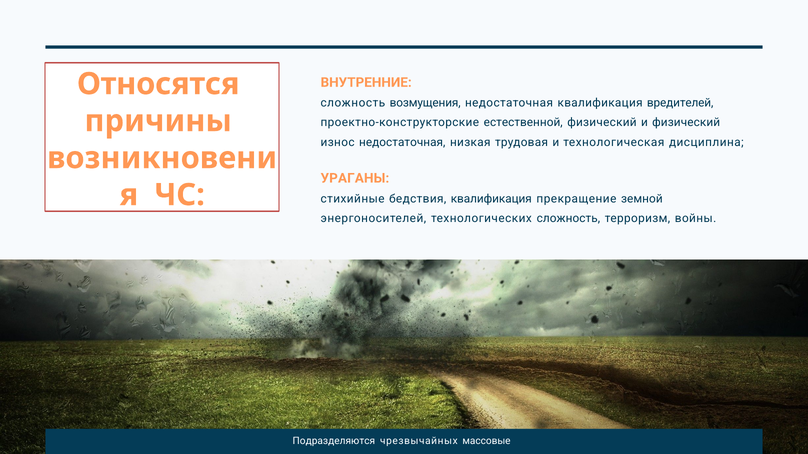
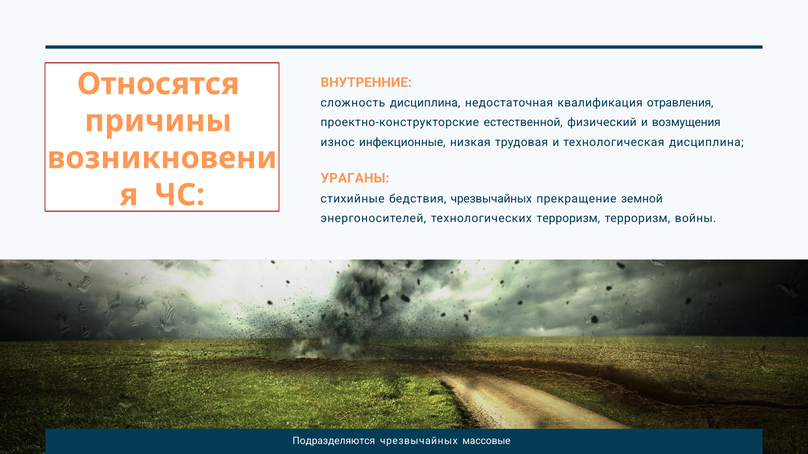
сложность возмущения: возмущения -> дисциплина (425, 103)
вредителей: вредителей -> отравления (680, 103)
и физический: физический -> возмущения (686, 123)
износ недостаточная: недостаточная -> инфекционные (402, 142)
бедствия квалификация: квалификация -> чрезвычайных (491, 199)
технологических сложность: сложность -> терроризм (568, 219)
